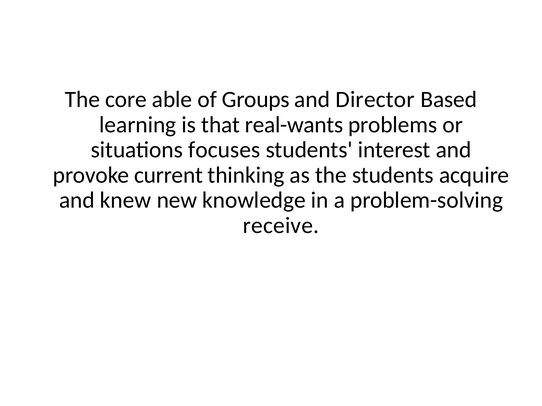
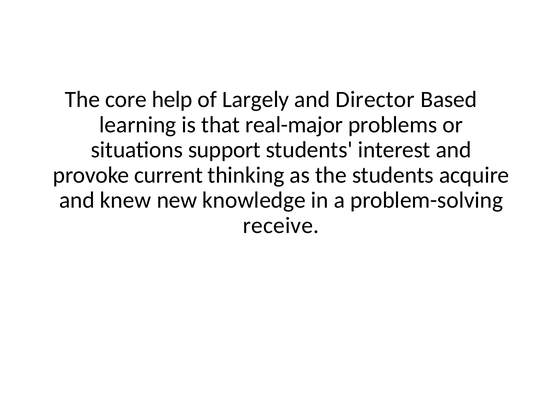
able: able -> help (172, 100)
Groups: Groups -> Largely (256, 100)
real-wants: real-wants -> real-major (294, 125)
focuses: focuses -> support (224, 150)
